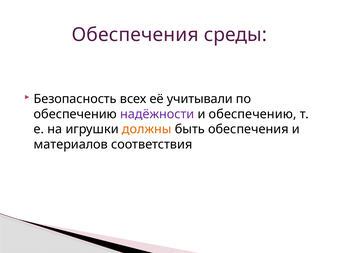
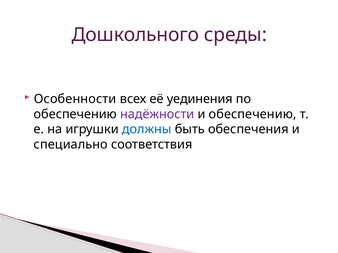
Обеспечения: Обеспечения -> Дошкольного (135, 35)
Безопасность: Безопасность -> Особенности (75, 99)
учитывали: учитывали -> уединения (200, 99)
должны colour: orange -> blue (147, 130)
материалов: материалов -> специально (71, 145)
